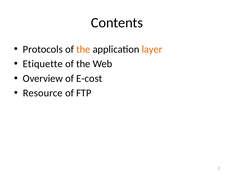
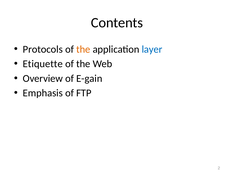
layer colour: orange -> blue (152, 49)
E-cost: E-cost -> E-gain (89, 78)
Resource: Resource -> Emphasis (43, 93)
